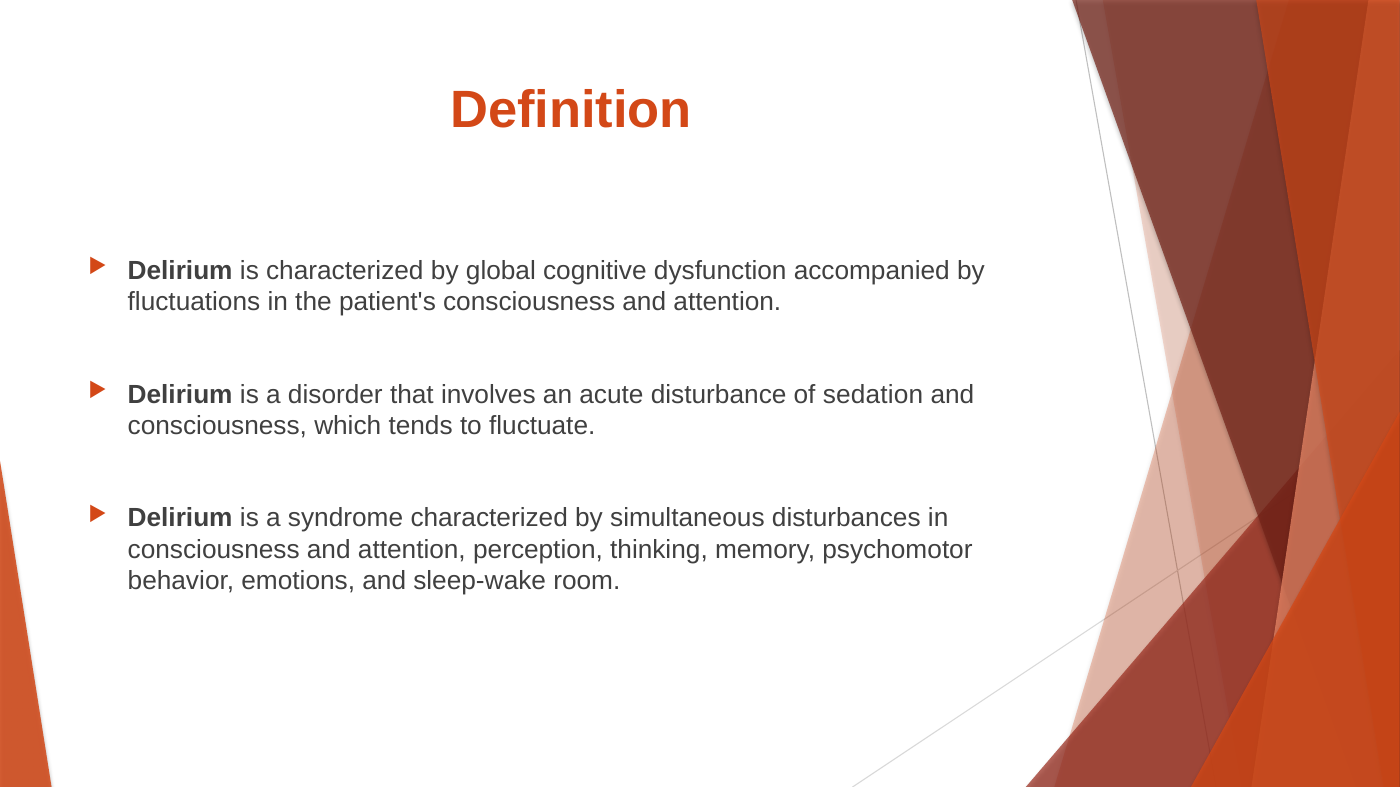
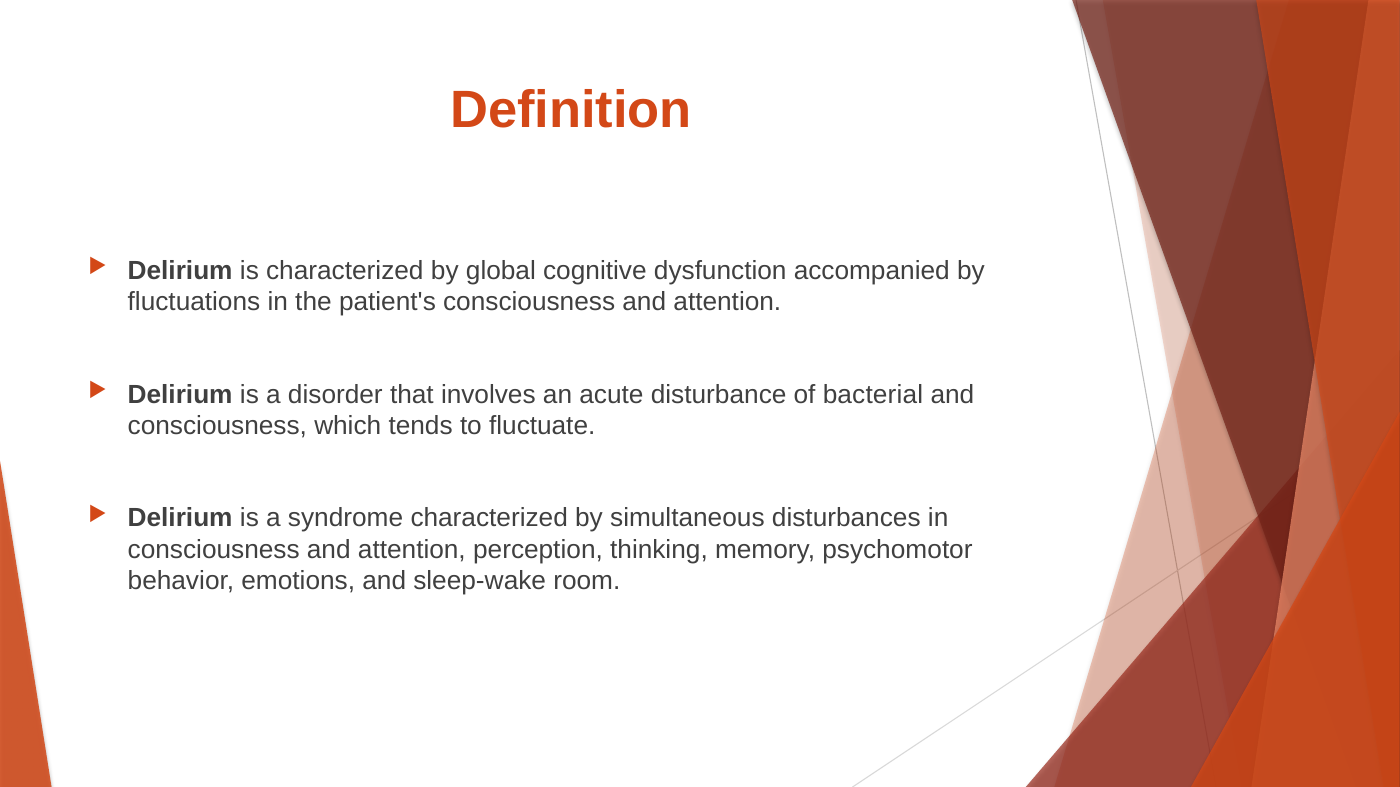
sedation: sedation -> bacterial (873, 395)
